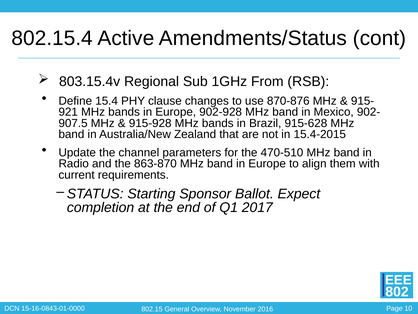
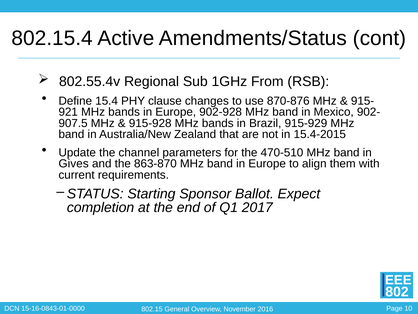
803.15.4v: 803.15.4v -> 802.55.4v (90, 81)
915-628: 915-628 -> 915-929 (306, 123)
Radio: Radio -> Gives (74, 163)
